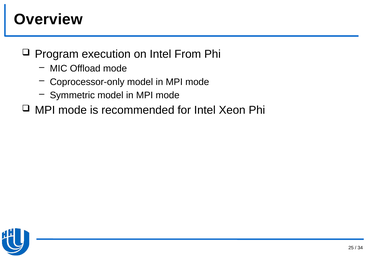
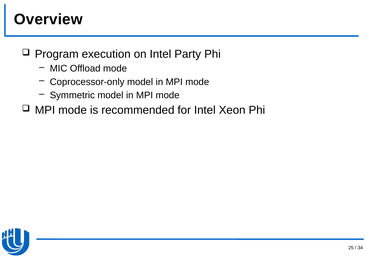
From: From -> Party (188, 54)
